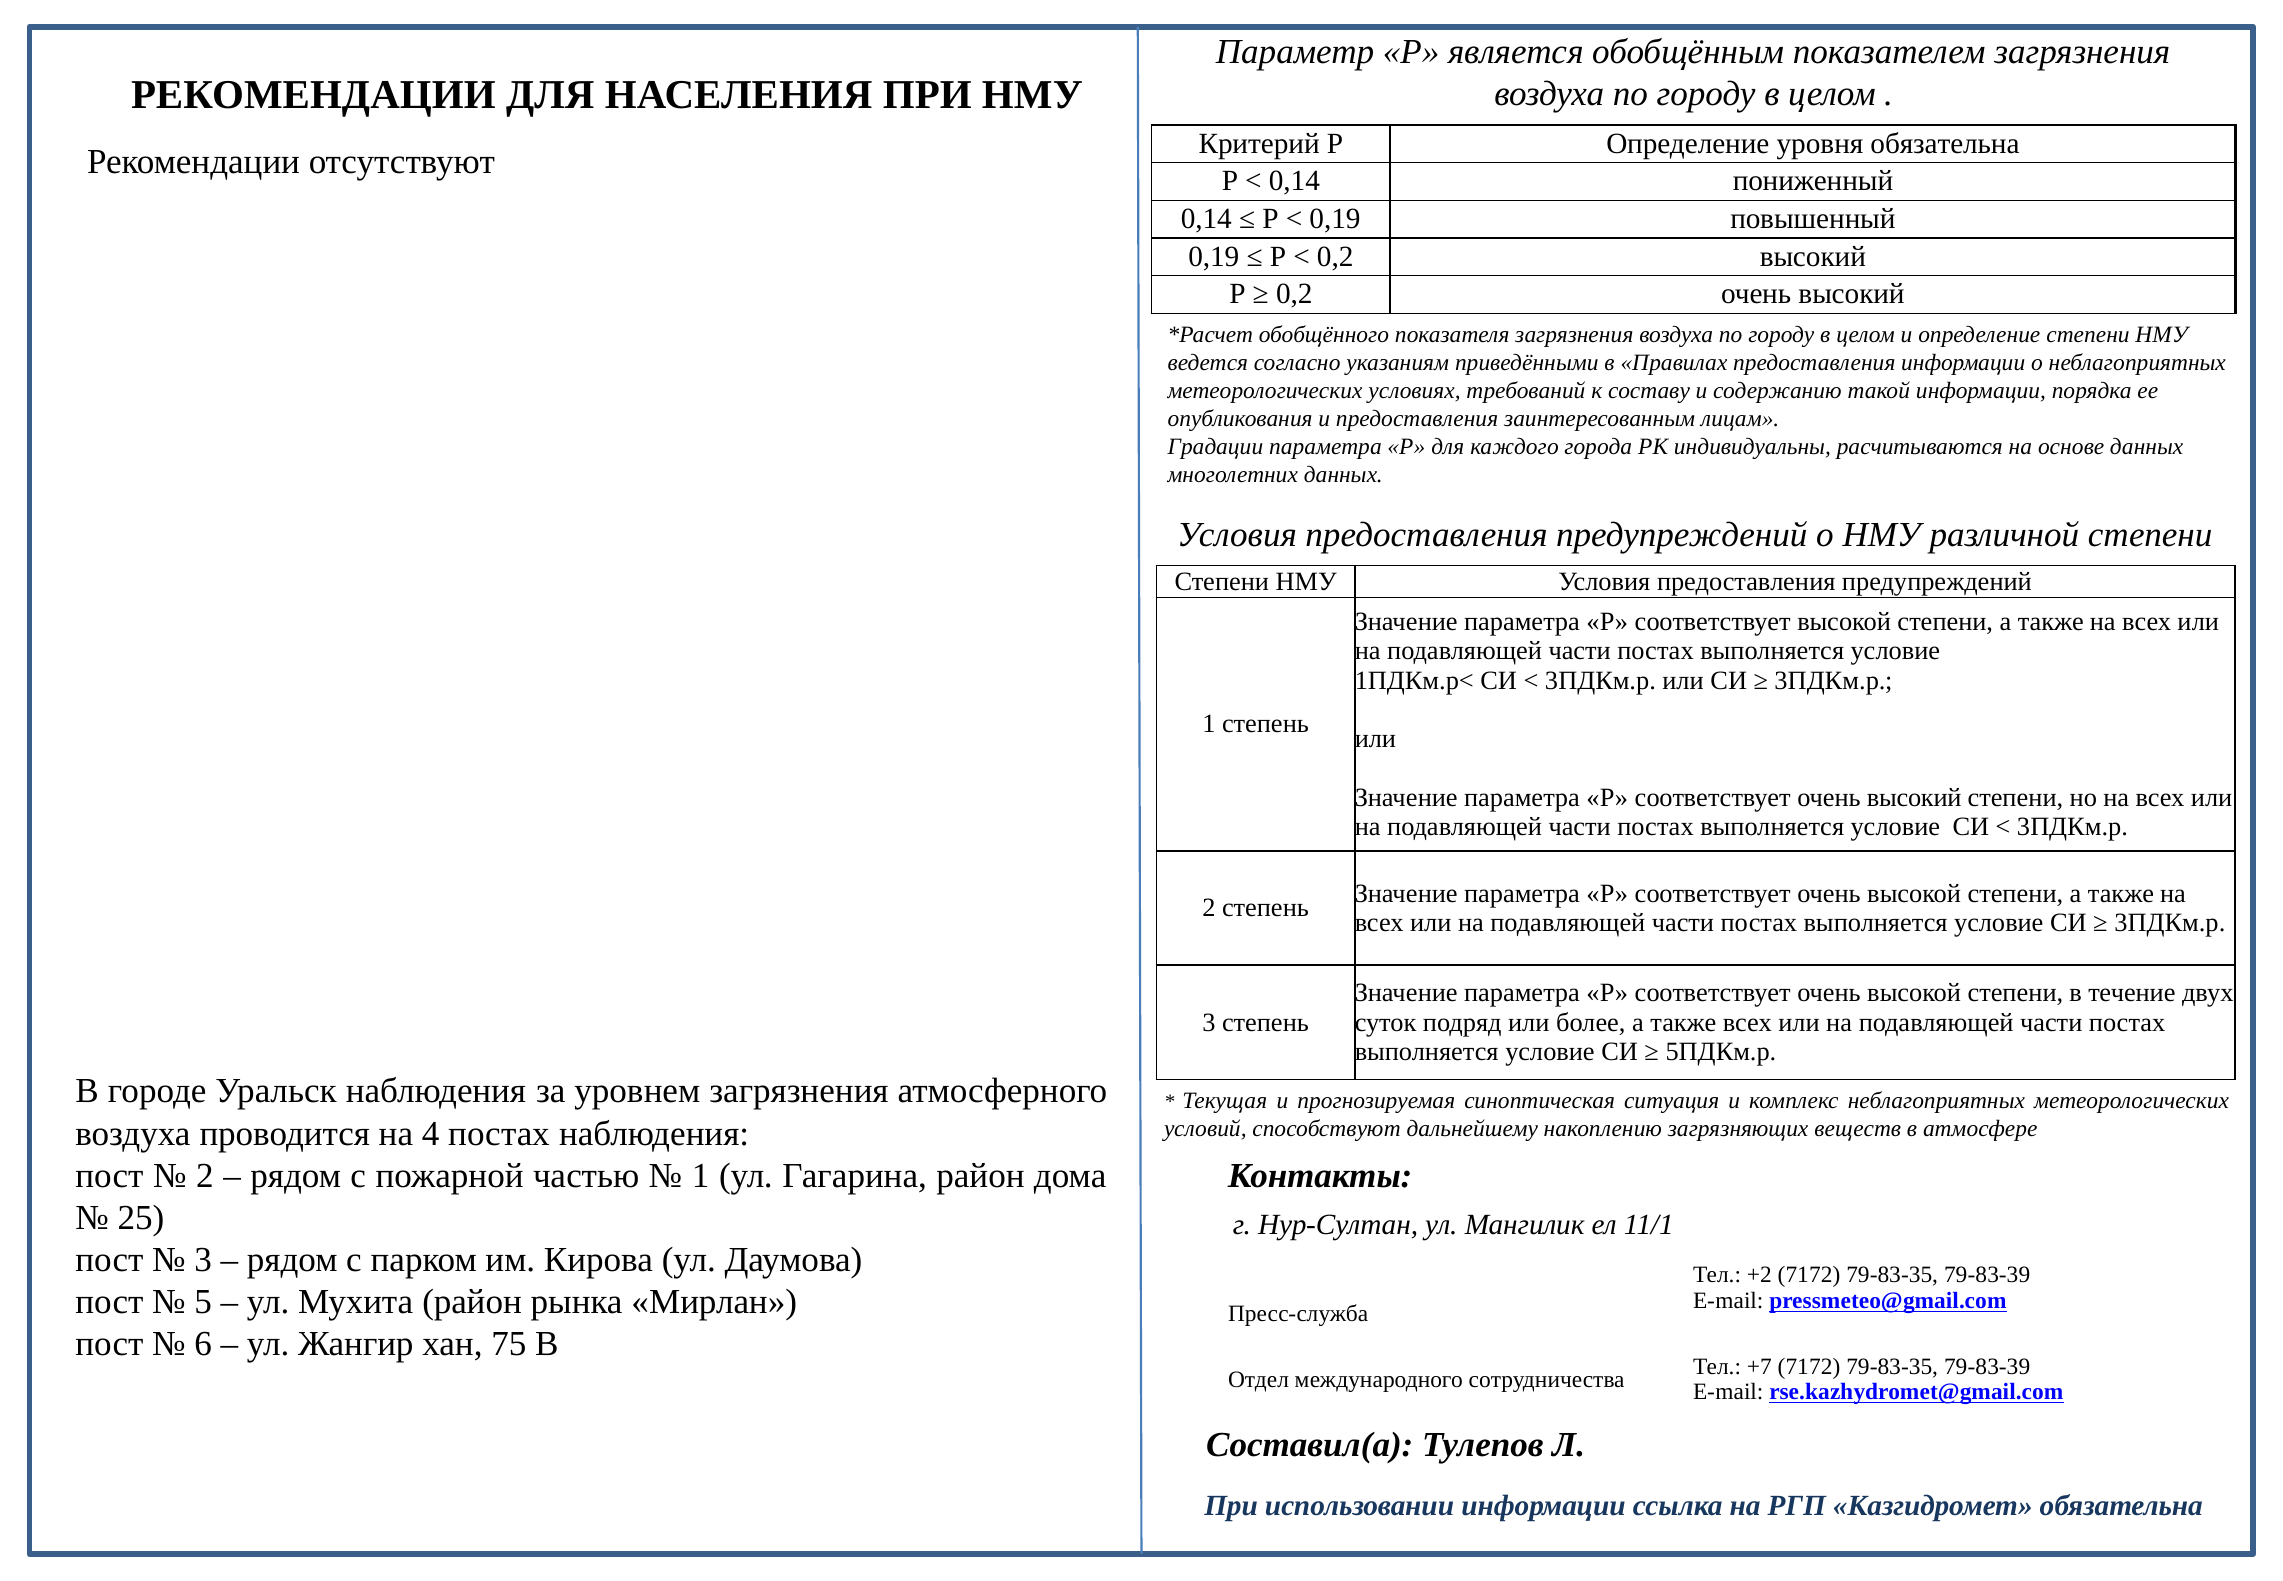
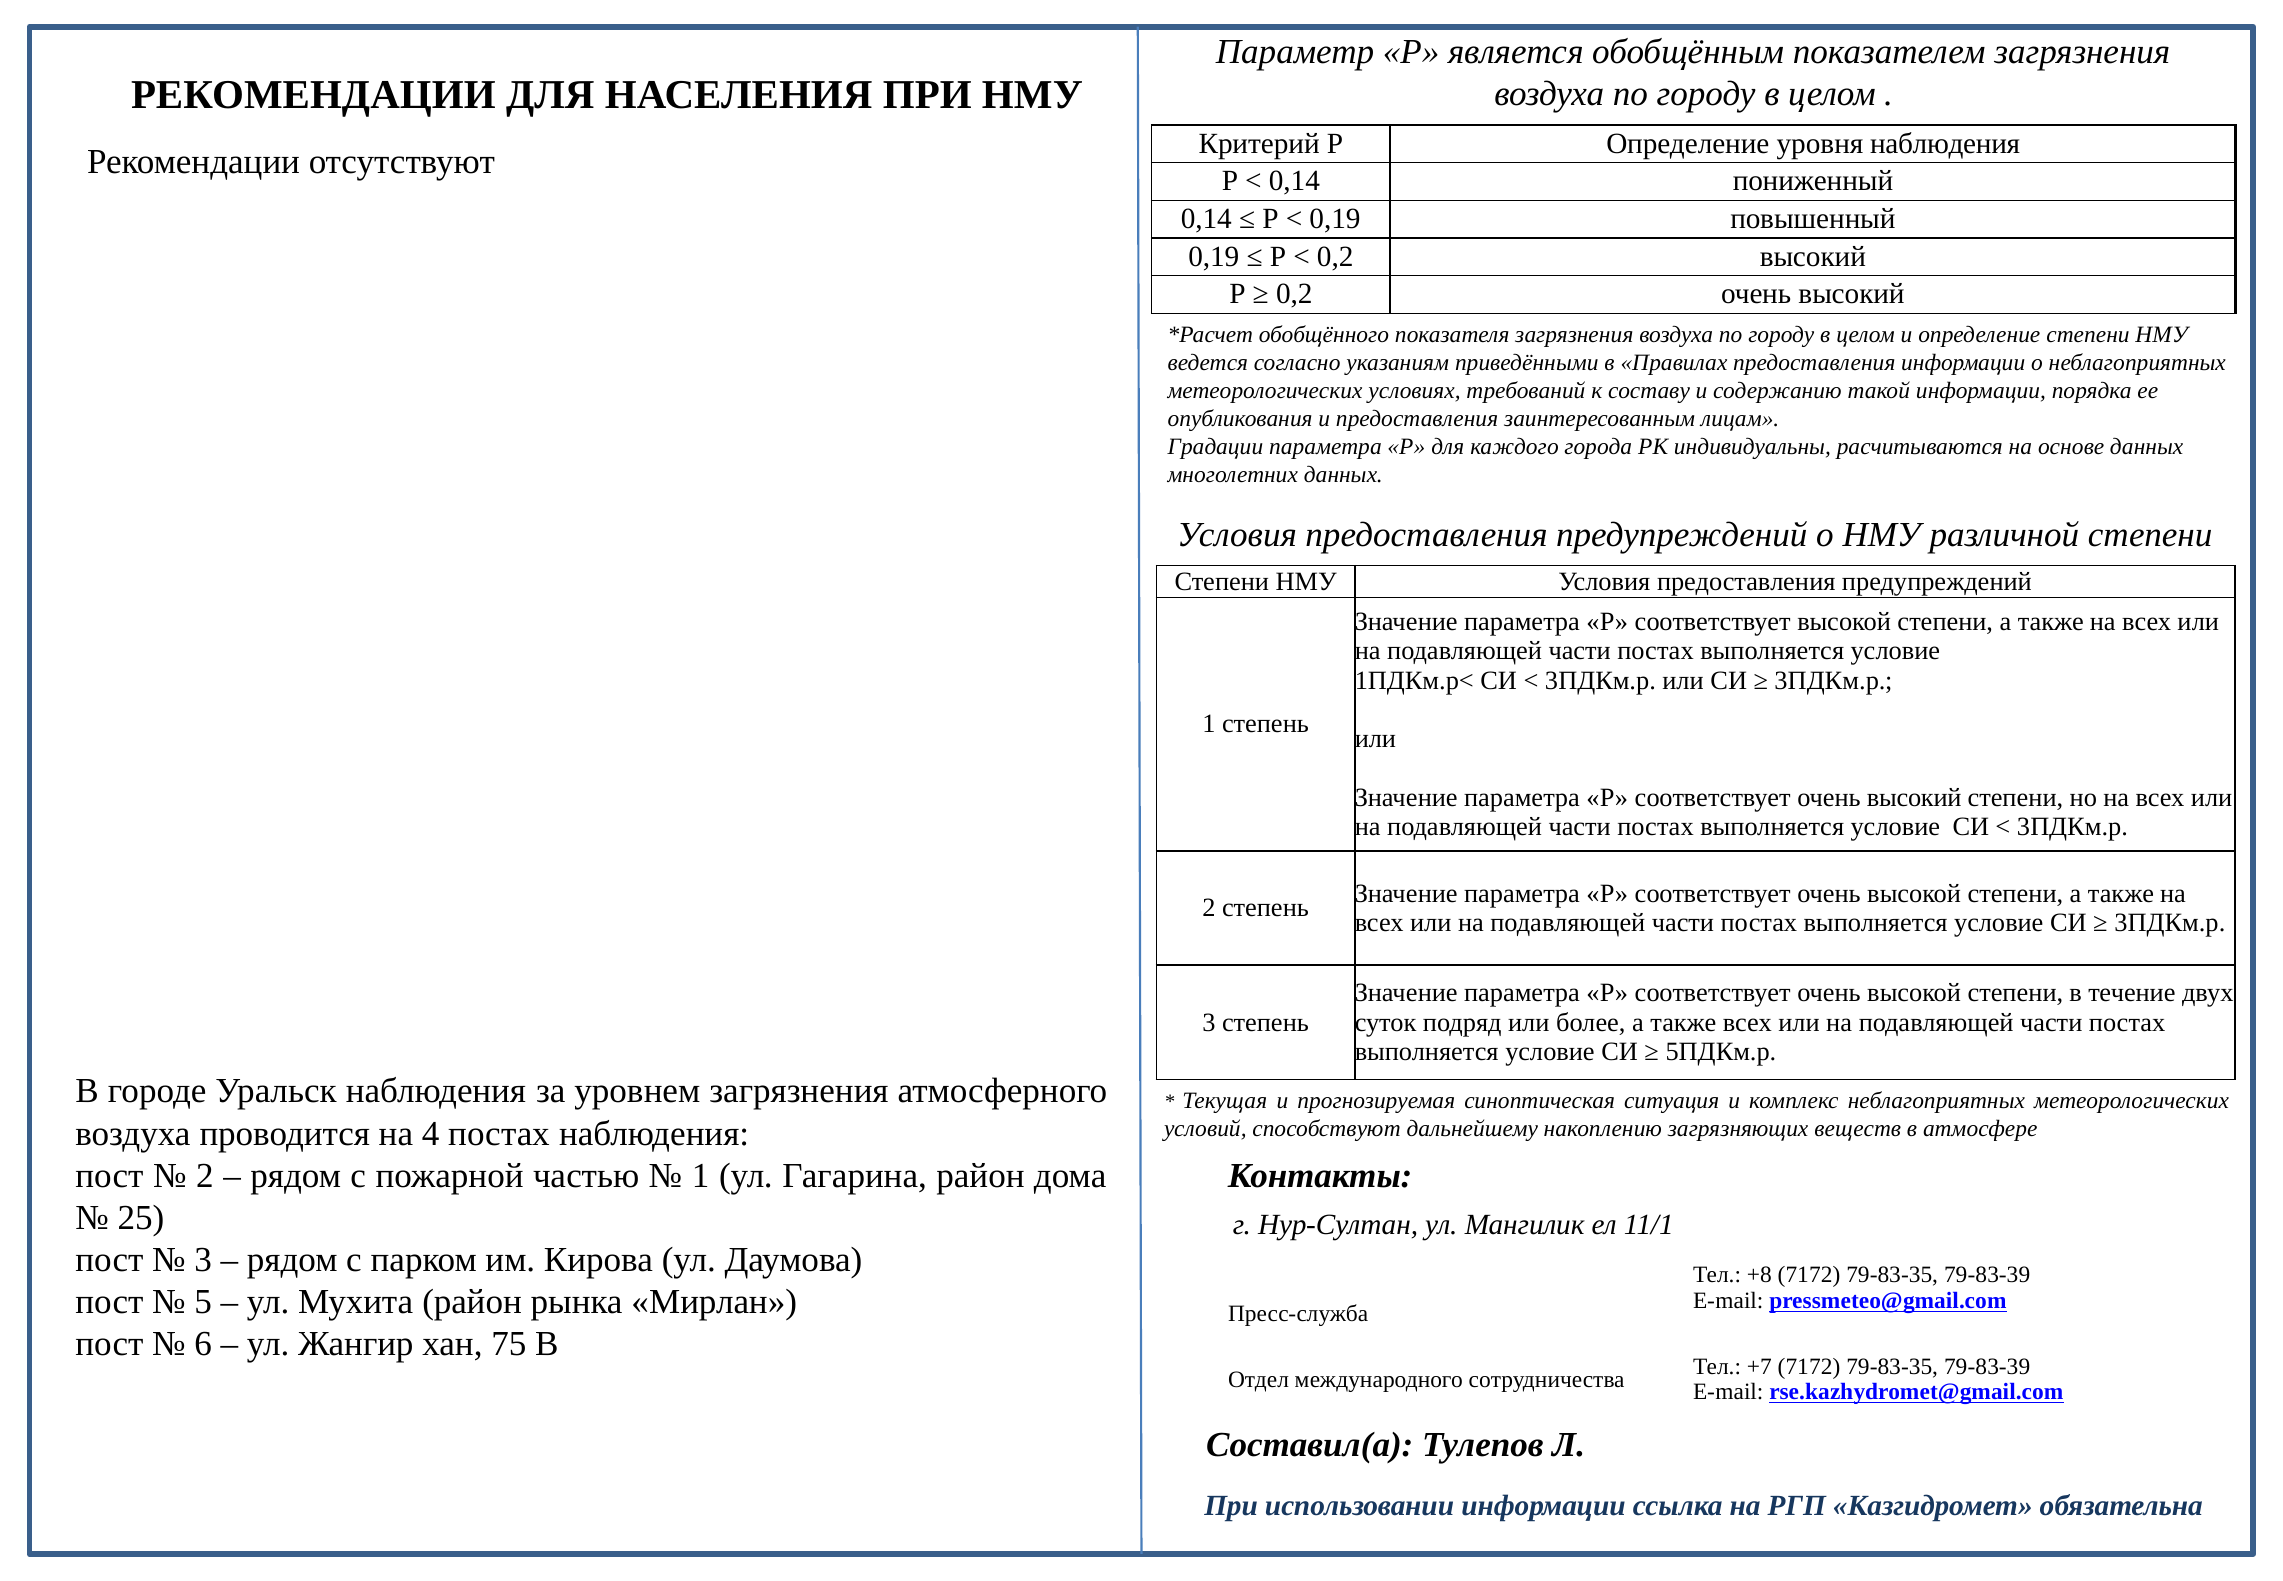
уровня обязательна: обязательна -> наблюдения (1945, 143)
+2: +2 -> +8 (1759, 1275)
